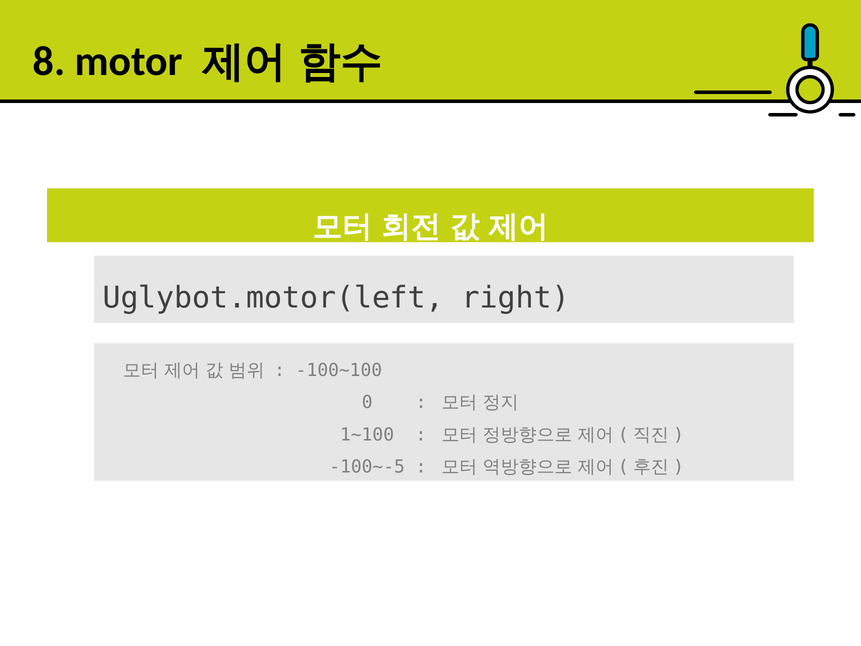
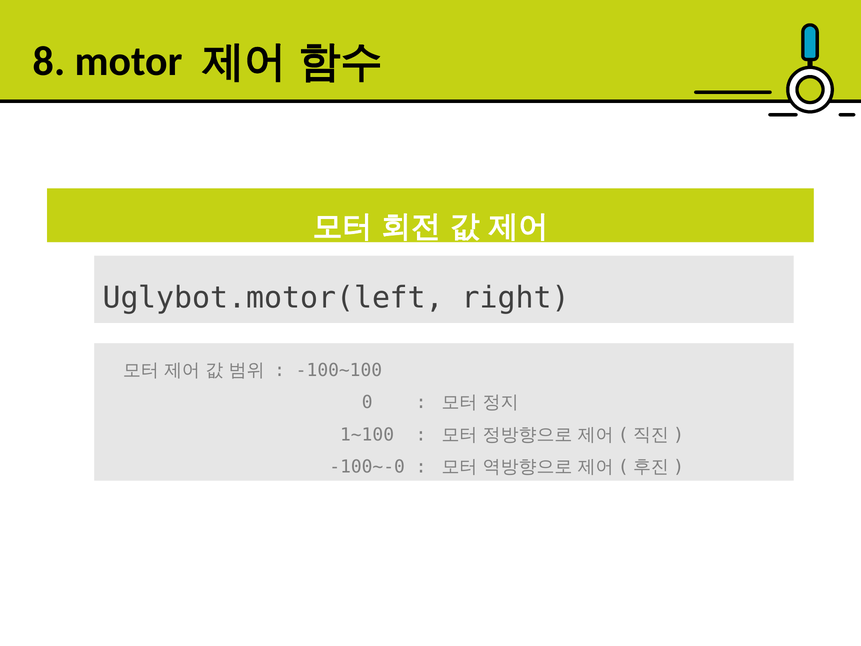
-100~-5: -100~-5 -> -100~-0 (367, 467)
